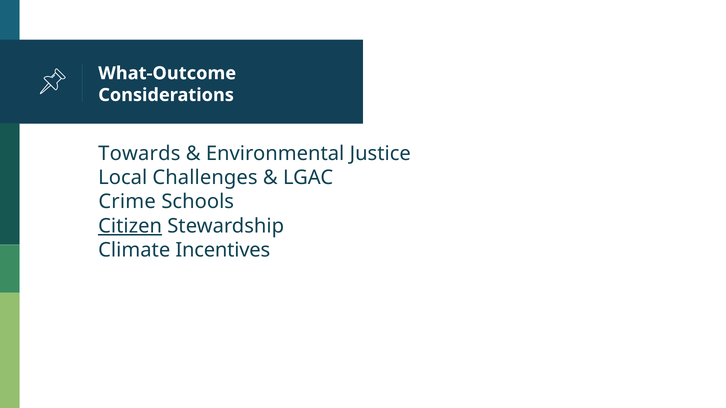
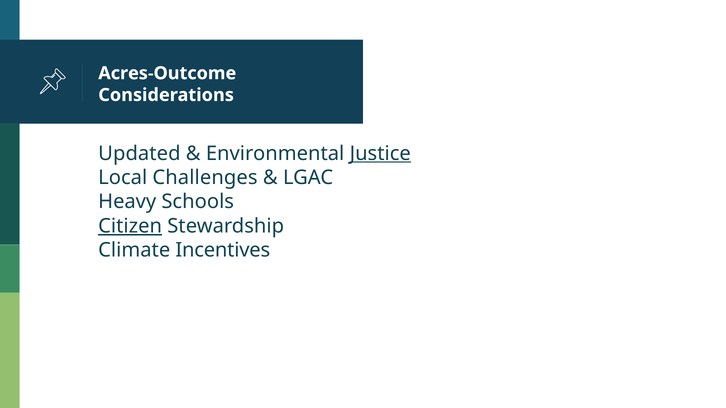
What-Outcome: What-Outcome -> Acres-Outcome (167, 73)
Towards: Towards -> Updated (139, 154)
Justice underline: none -> present (380, 154)
Crime: Crime -> Heavy (127, 202)
